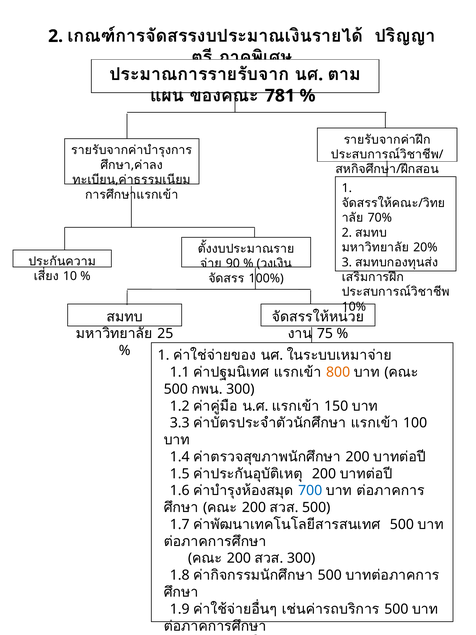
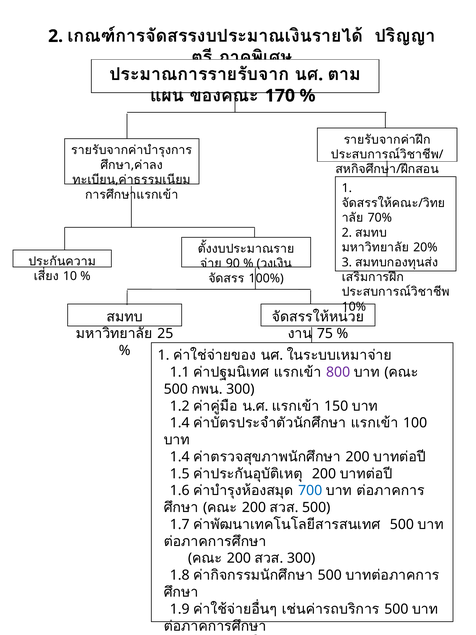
781: 781 -> 170 (280, 96)
800 colour: orange -> purple (338, 372)
3.3: 3.3 -> 1.4 (180, 423)
